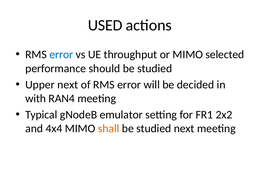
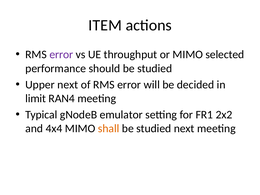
USED: USED -> ITEM (105, 25)
error colour: blue -> purple (61, 55)
with: with -> limit (36, 98)
